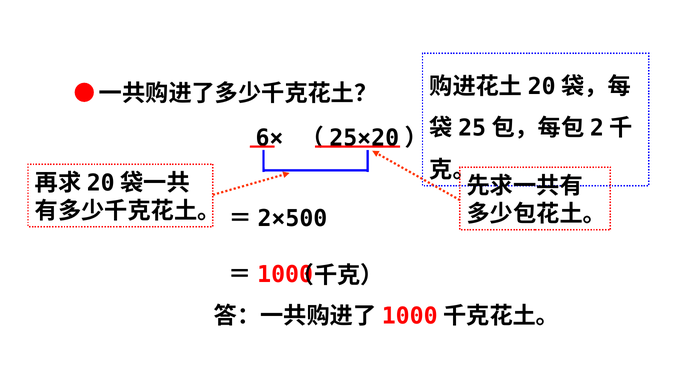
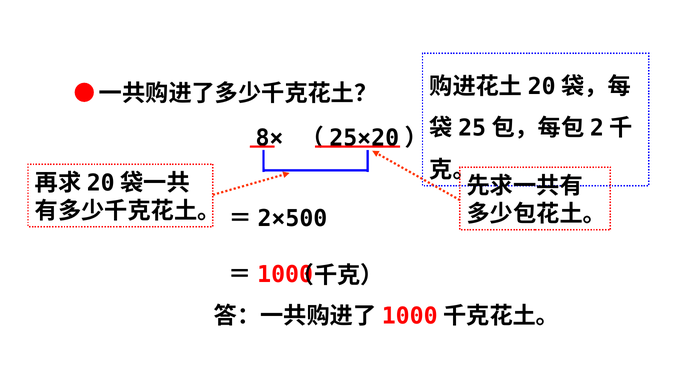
6×: 6× -> 8× (269, 138)
